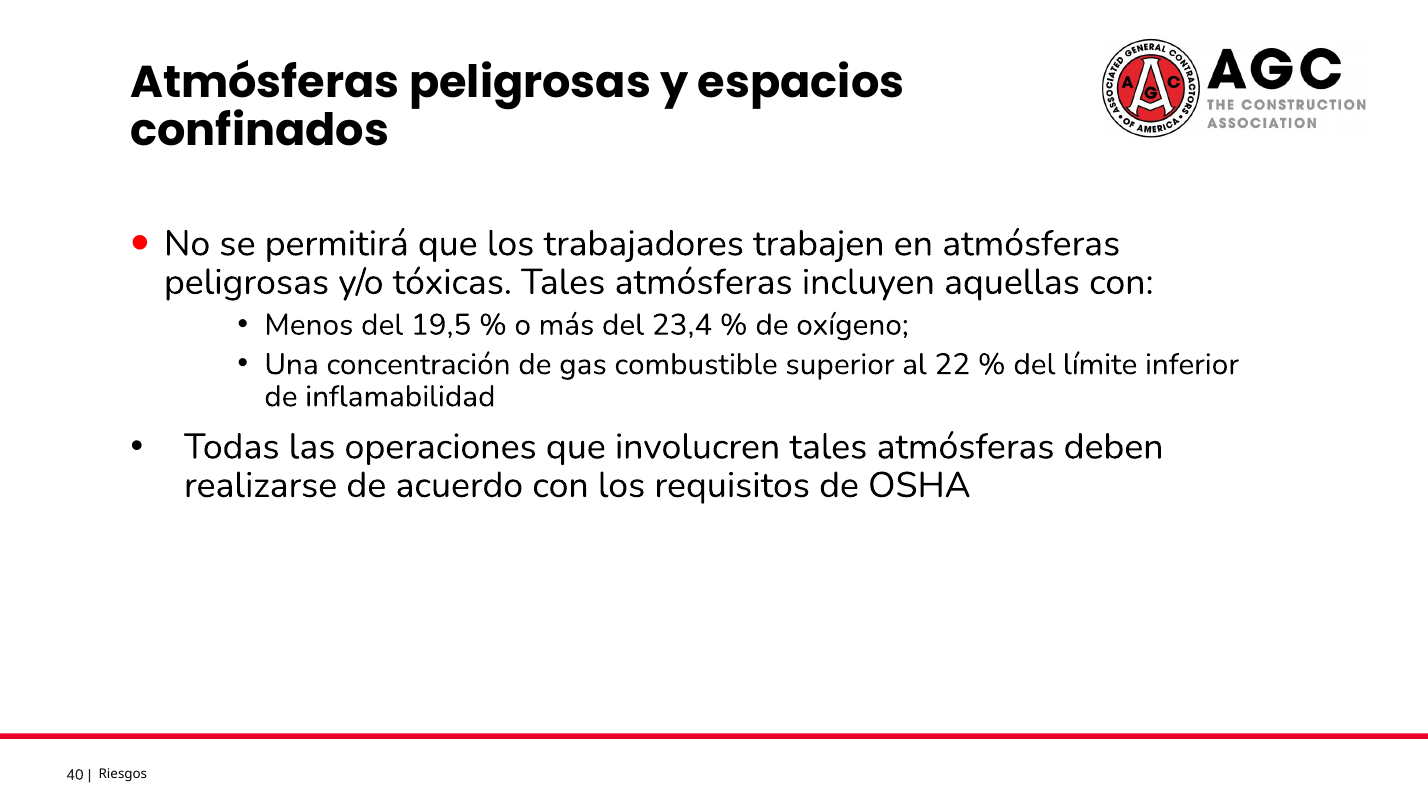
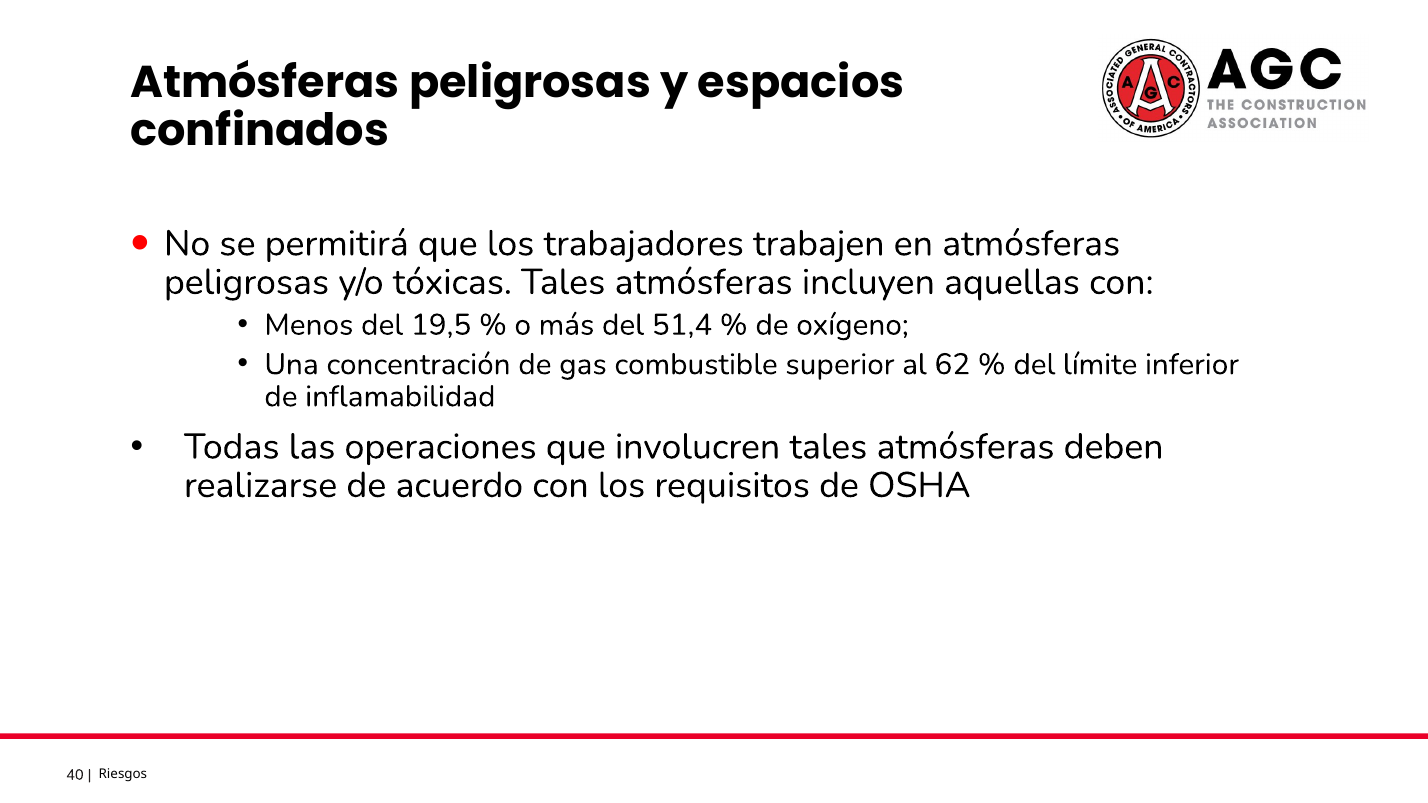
23,4: 23,4 -> 51,4 (682, 325)
22: 22 -> 62 (952, 364)
